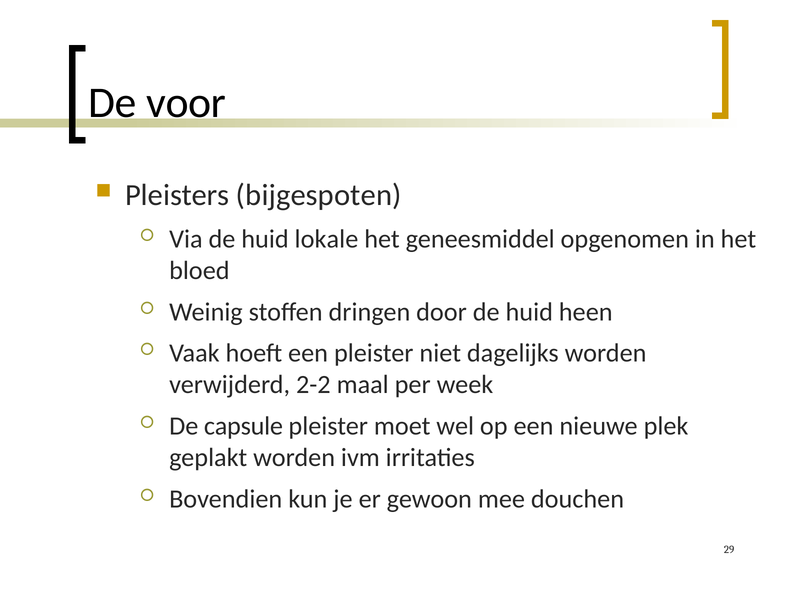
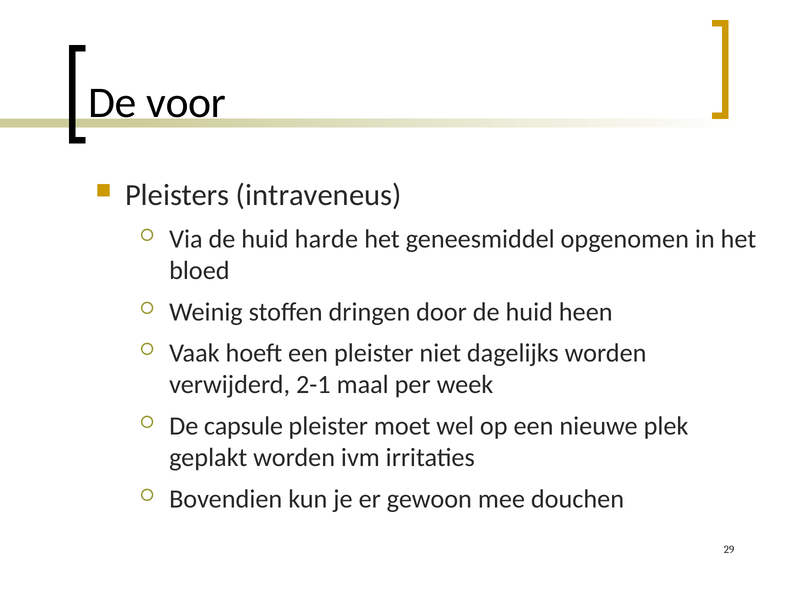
bijgespoten: bijgespoten -> intraveneus (319, 195)
lokale: lokale -> harde (326, 239)
2-2: 2-2 -> 2-1 (313, 385)
